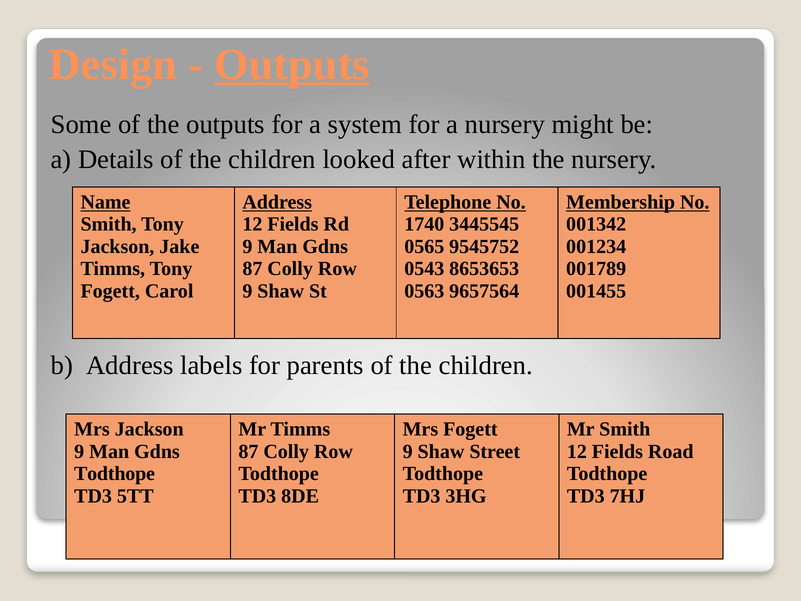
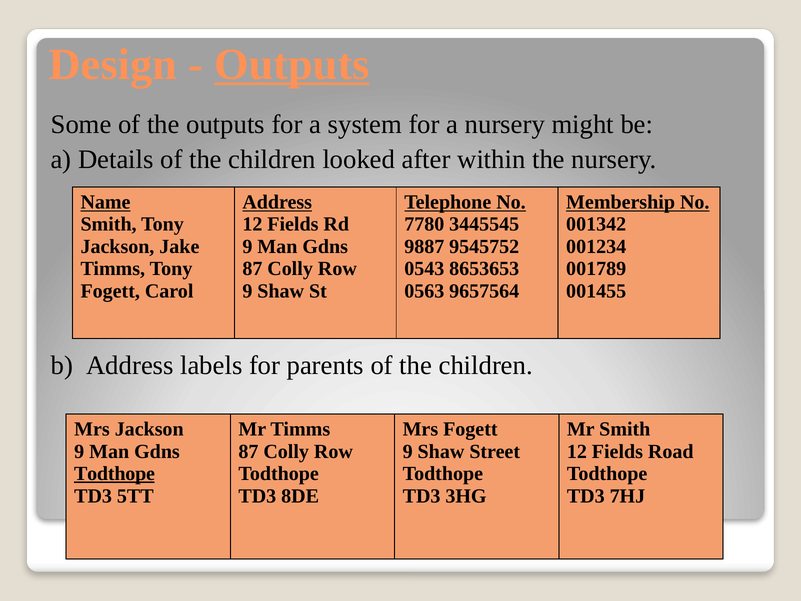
1740: 1740 -> 7780 (424, 224)
0565: 0565 -> 9887 (424, 246)
Todthope underline: none -> present (114, 474)
